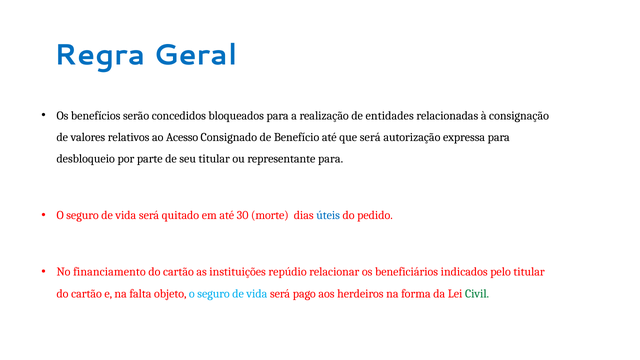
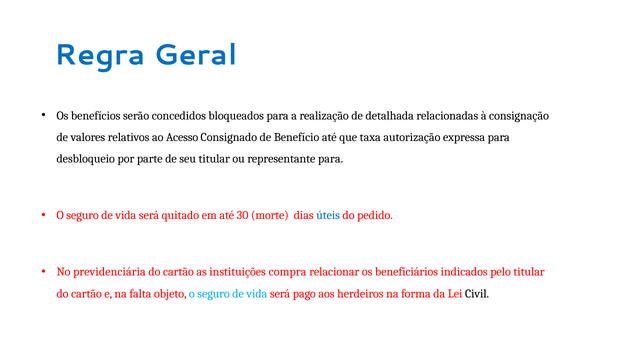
entidades: entidades -> detalhada (390, 116)
que será: será -> taxa (370, 137)
financiamento: financiamento -> previdenciária (109, 272)
repúdio: repúdio -> compra (288, 272)
Civil colour: green -> black (477, 294)
